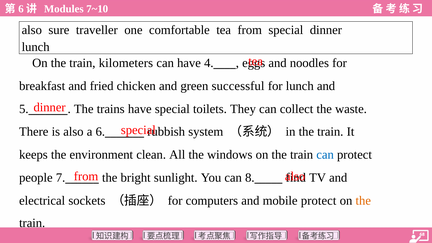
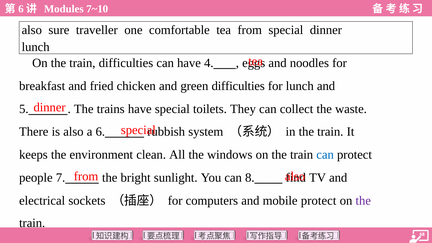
train kilometers: kilometers -> difficulties (126, 63)
green successful: successful -> difficulties (238, 86)
the colour: orange -> purple (363, 201)
